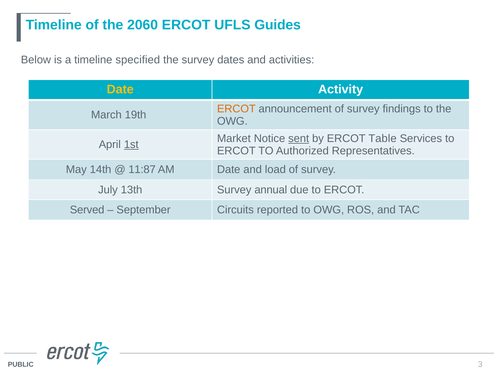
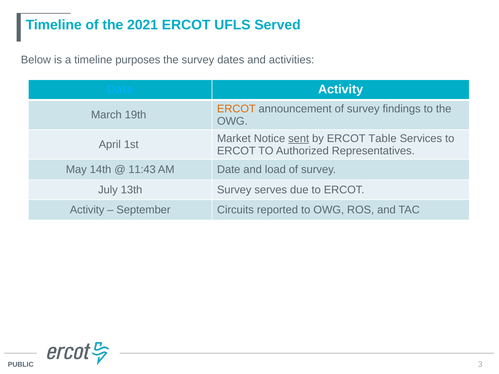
2060: 2060 -> 2021 (143, 25)
Guides: Guides -> Served (278, 25)
specified: specified -> purposes (138, 60)
Date colour: yellow -> light blue (120, 90)
1st underline: present -> none (131, 145)
11:87: 11:87 -> 11:43 (142, 170)
annual: annual -> serves (271, 190)
Served: Served -> Activity (87, 210)
